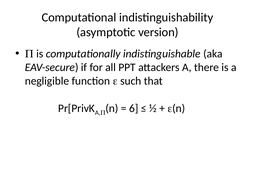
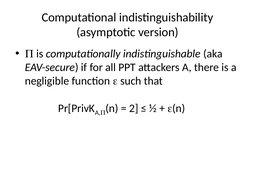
6: 6 -> 2 (134, 108)
